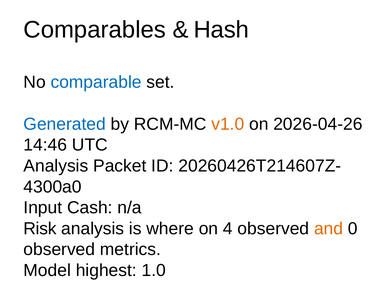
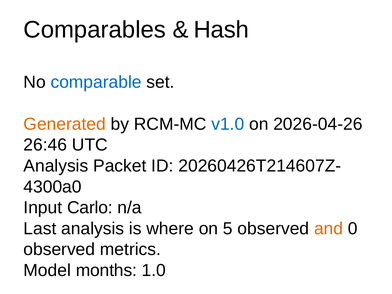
Generated colour: blue -> orange (65, 124)
v1.0 colour: orange -> blue (228, 124)
14:46: 14:46 -> 26:46 (45, 145)
Cash: Cash -> Carlo (90, 208)
Risk: Risk -> Last (40, 229)
4: 4 -> 5 (228, 229)
highest: highest -> months (106, 270)
